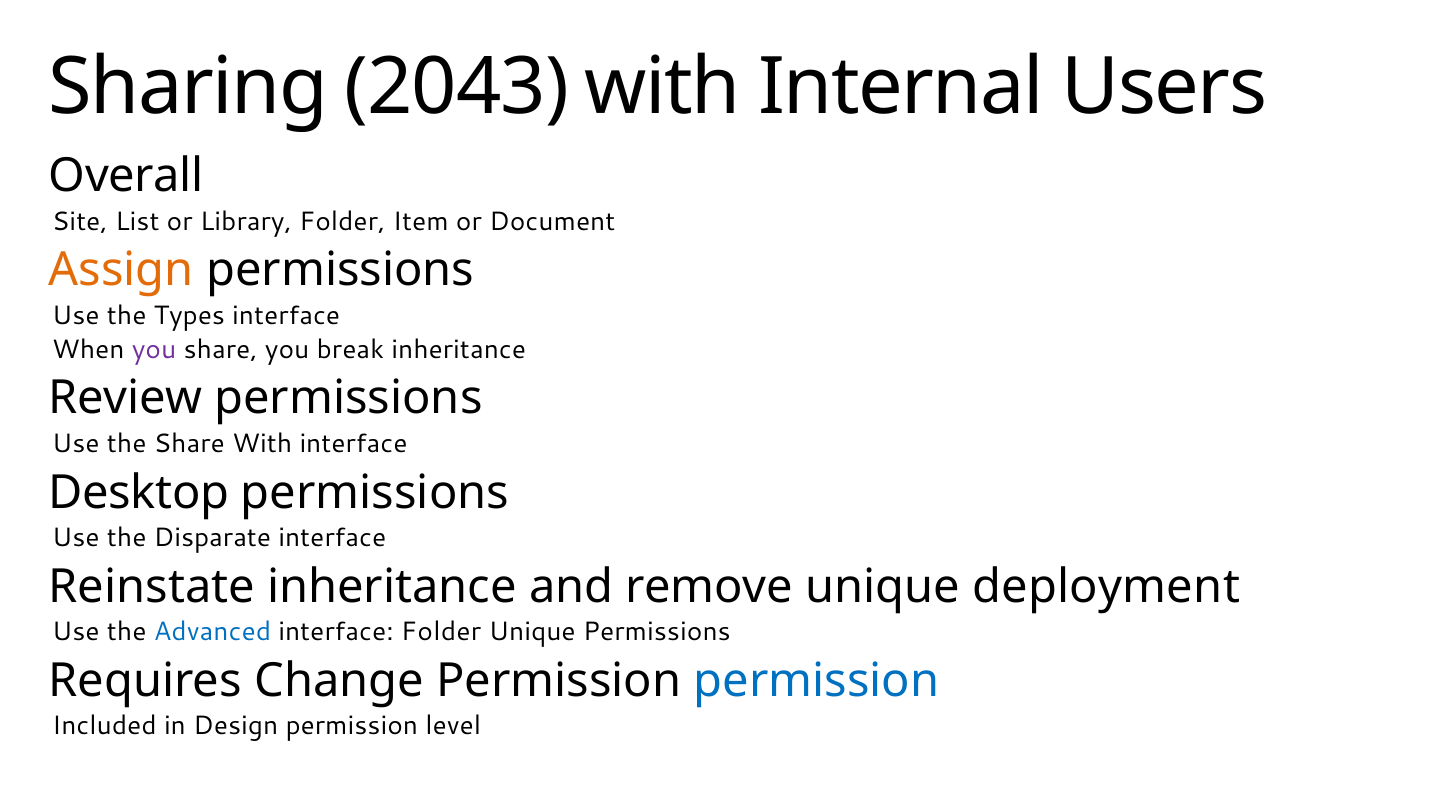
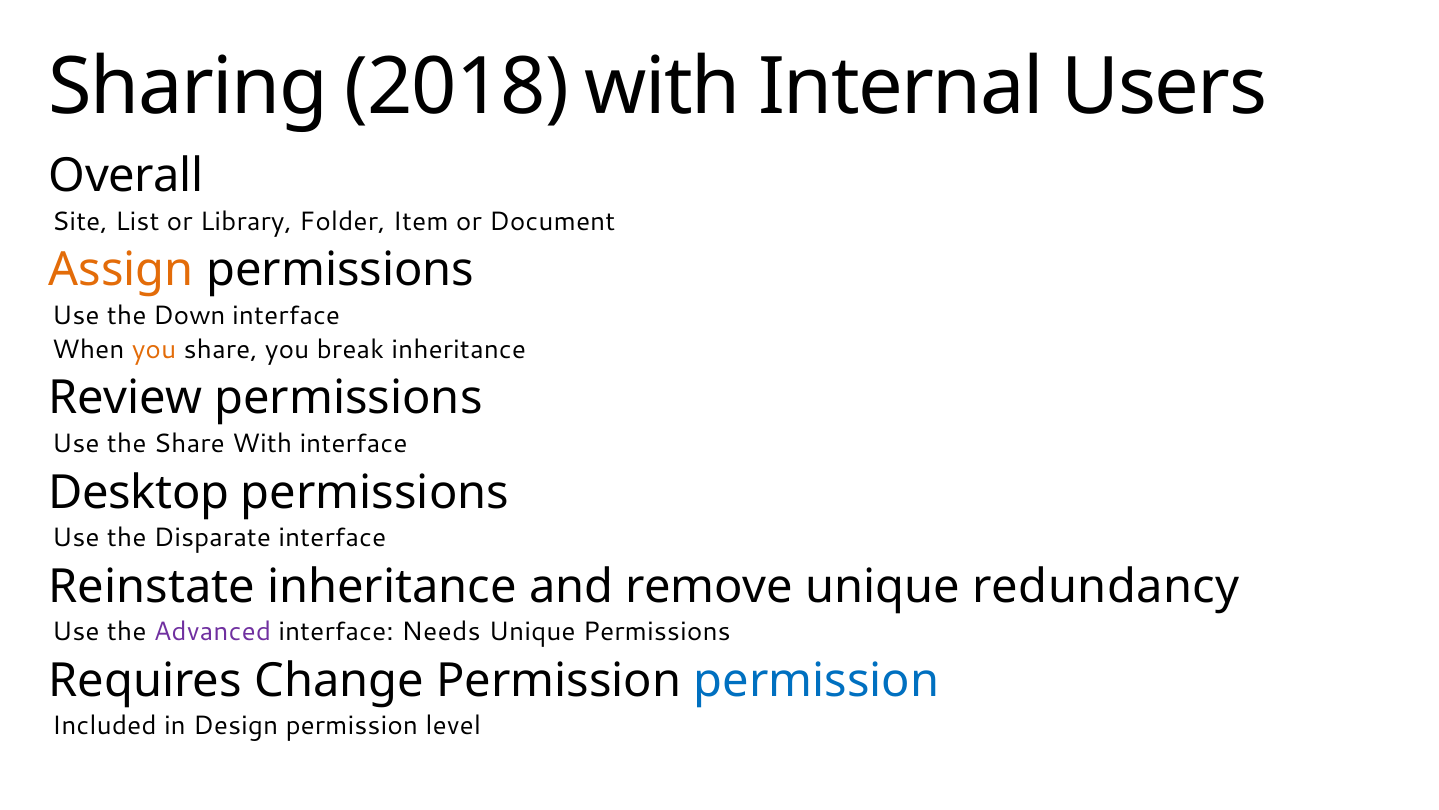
2043: 2043 -> 2018 (457, 87)
Types: Types -> Down (189, 315)
you colour: purple -> orange (154, 349)
deployment: deployment -> redundancy (1106, 586)
Advanced colour: blue -> purple (212, 631)
interface Folder: Folder -> Needs (441, 631)
